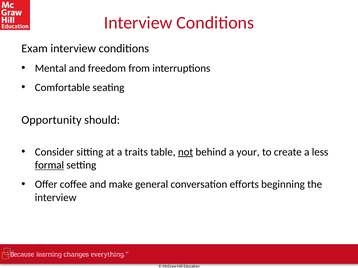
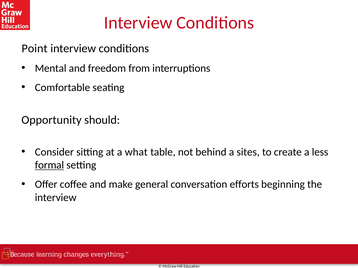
Exam: Exam -> Point (35, 49)
traits: traits -> what (136, 152)
not underline: present -> none (186, 152)
your: your -> sites (248, 152)
